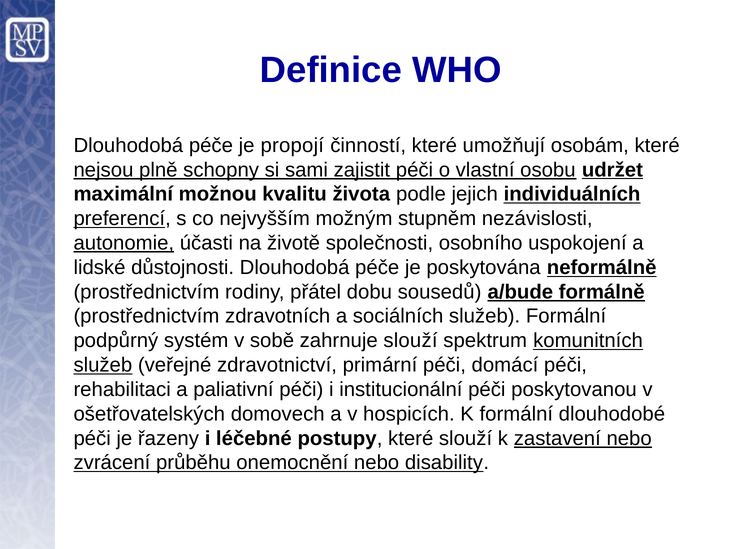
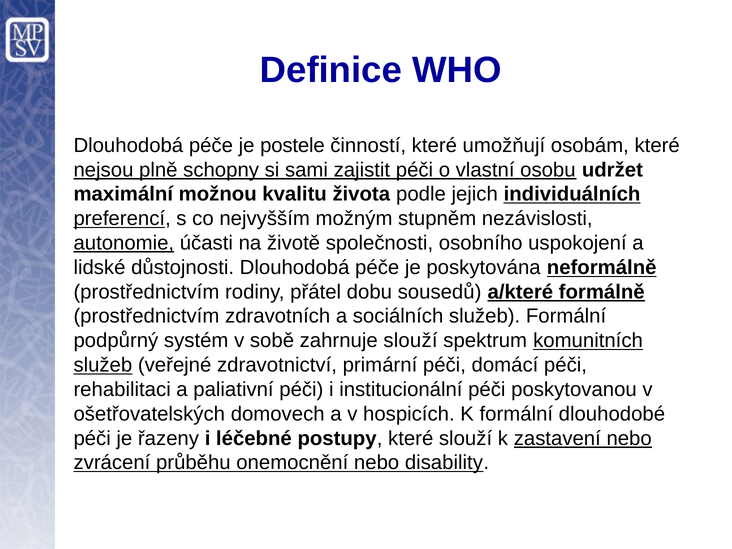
propojí: propojí -> postele (292, 145)
udržet underline: present -> none (612, 170)
a/bude: a/bude -> a/které (520, 292)
